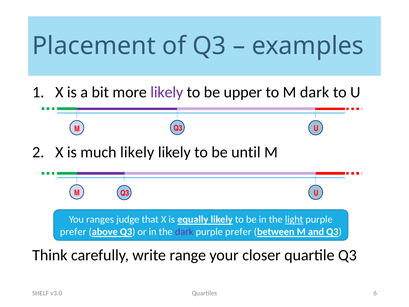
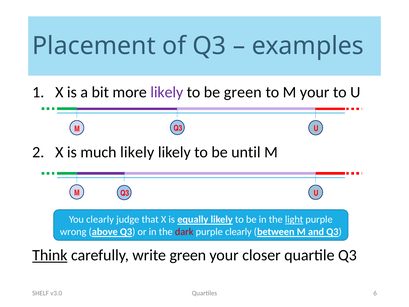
be upper: upper -> green (243, 92)
M dark: dark -> your (315, 92)
You ranges: ranges -> clearly (100, 219)
prefer: prefer -> wrong (73, 232)
dark colour: purple -> red (184, 232)
prefer: prefer -> clearly (238, 232)
Think underline: none -> present (50, 255)
write range: range -> green (188, 255)
